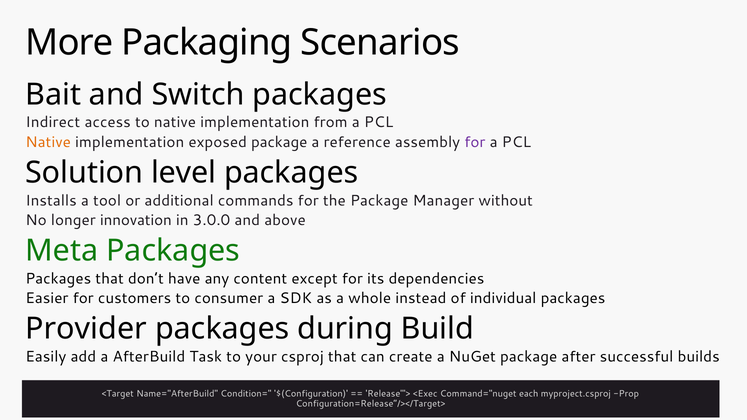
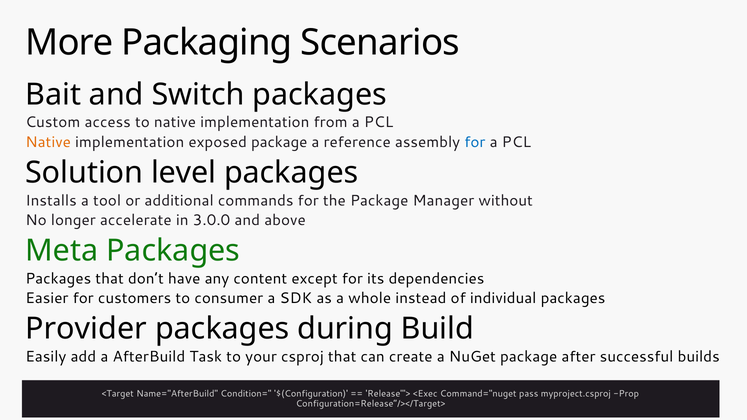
Indirect: Indirect -> Custom (53, 122)
for colour: purple -> blue (475, 142)
innovation: innovation -> accelerate (136, 220)
each: each -> pass (529, 394)
